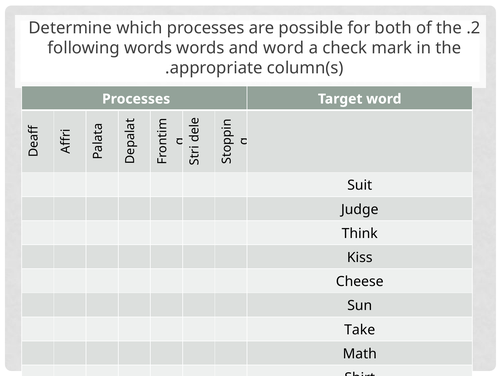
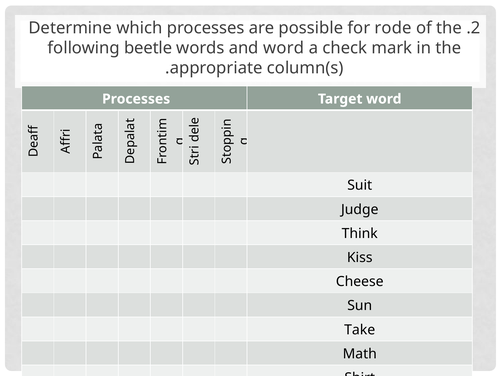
both: both -> rode (393, 28)
following words: words -> beetle (148, 48)
